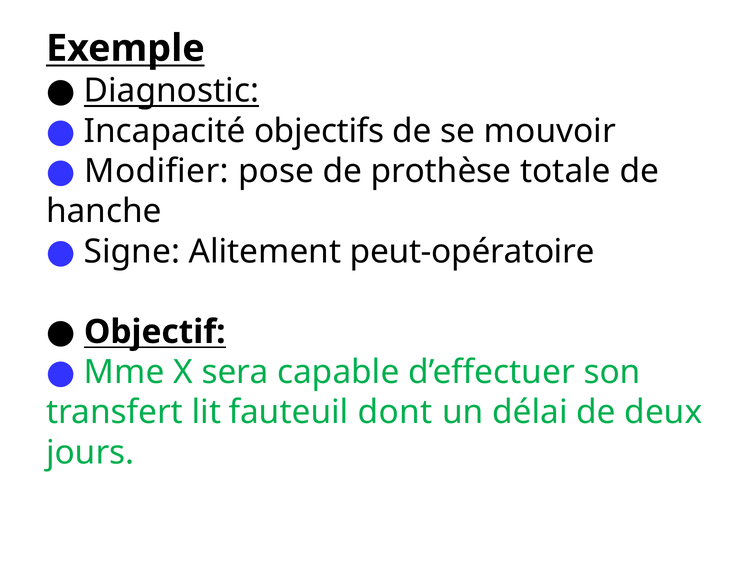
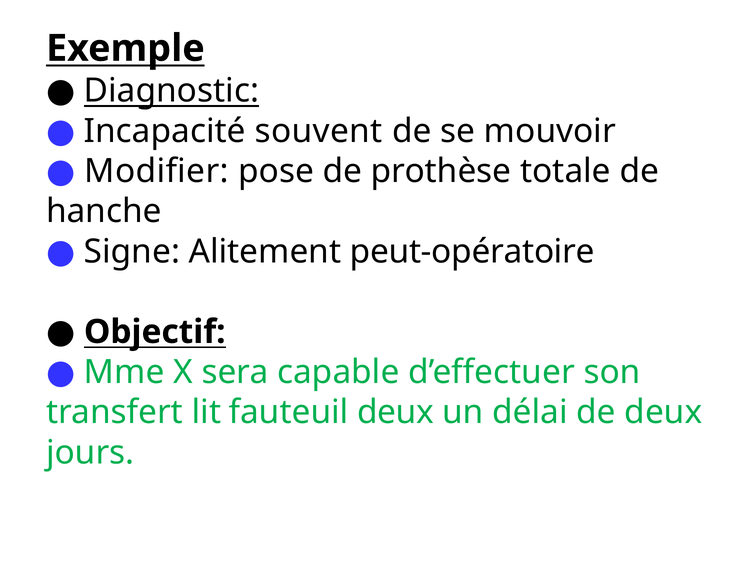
objectifs: objectifs -> souvent (319, 131)
fauteuil dont: dont -> deux (395, 412)
